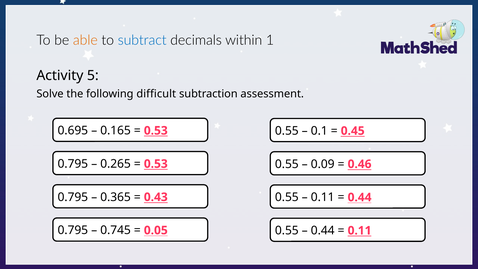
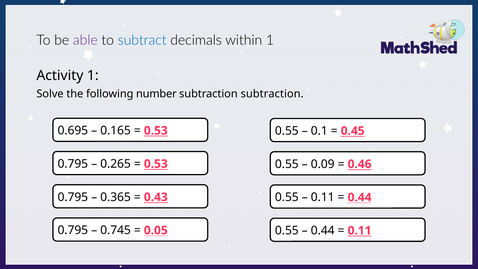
able colour: orange -> purple (85, 40)
Activity 5: 5 -> 1 (93, 76)
difficult: difficult -> number (156, 94)
subtraction assessment: assessment -> subtraction (272, 94)
